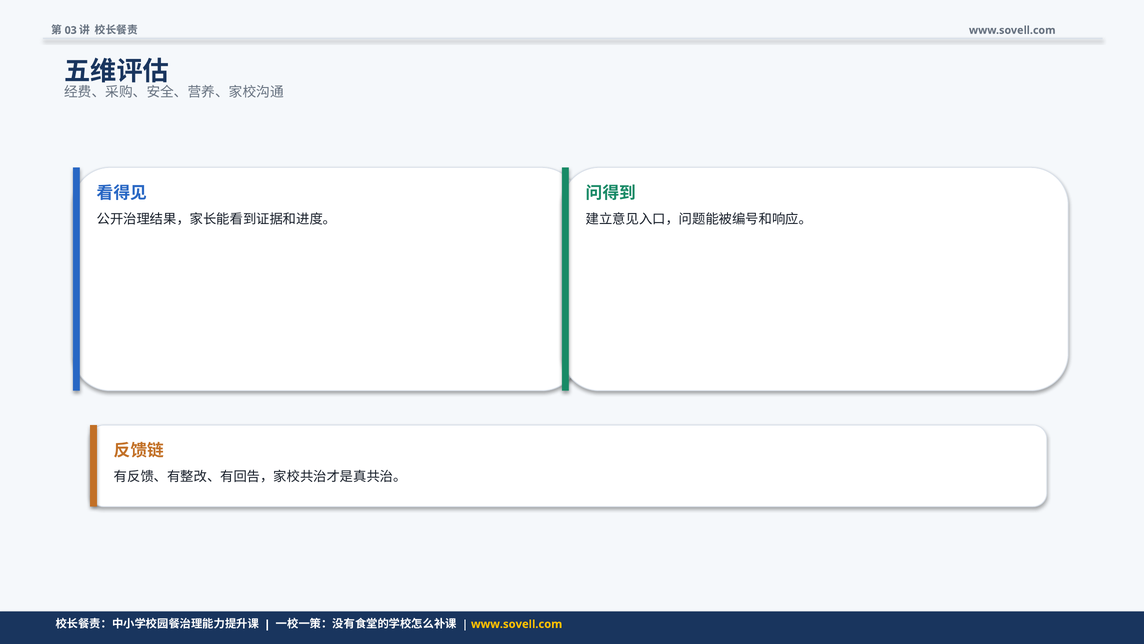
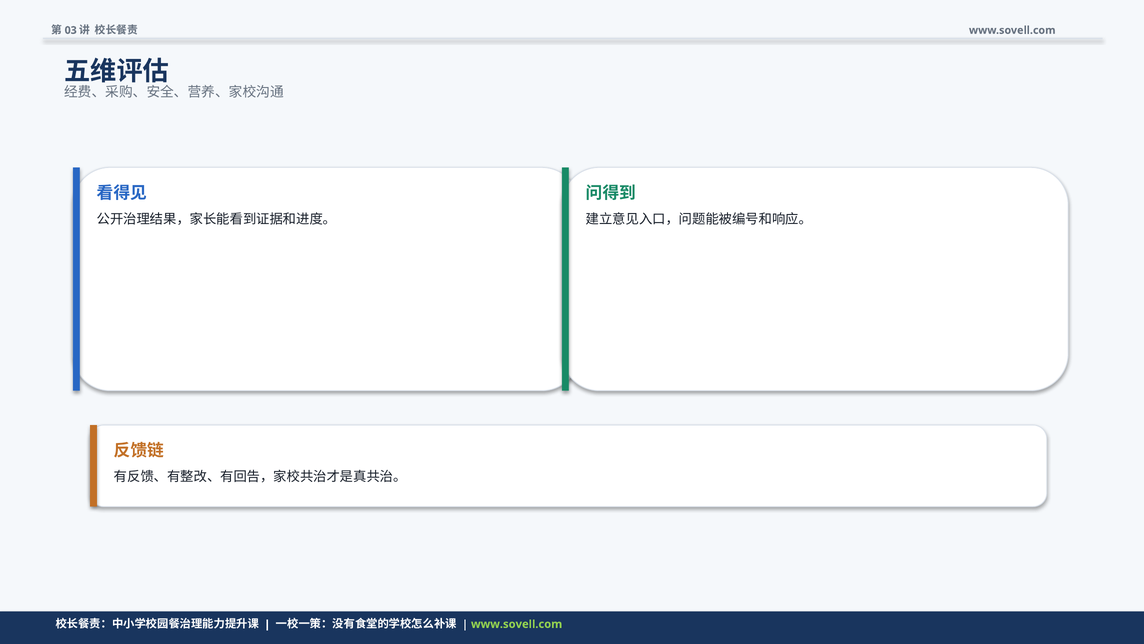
www.sovell.com colour: yellow -> light green (517, 624)
